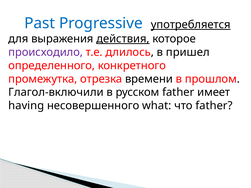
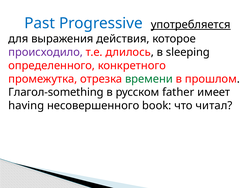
действия underline: present -> none (123, 39)
пришел: пришел -> sleeping (188, 52)
времени colour: black -> green (149, 79)
Глагол-включили: Глагол-включили -> Глагол-something (56, 92)
what: what -> book (157, 106)
что father: father -> читал (214, 106)
